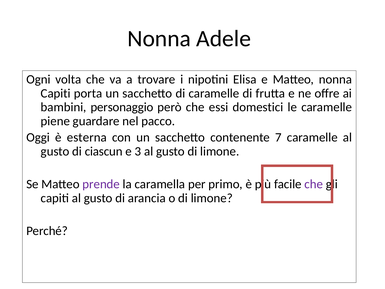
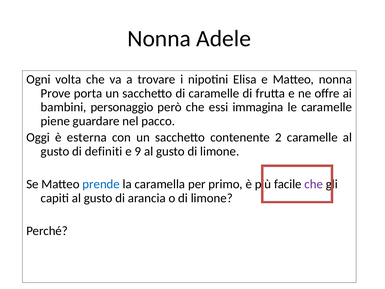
Capiti: Capiti -> Prove (56, 93)
domestici: domestici -> immagina (258, 107)
7: 7 -> 2 (278, 137)
ciascun: ciascun -> definiti (104, 151)
3: 3 -> 9 (138, 151)
prende colour: purple -> blue (101, 184)
